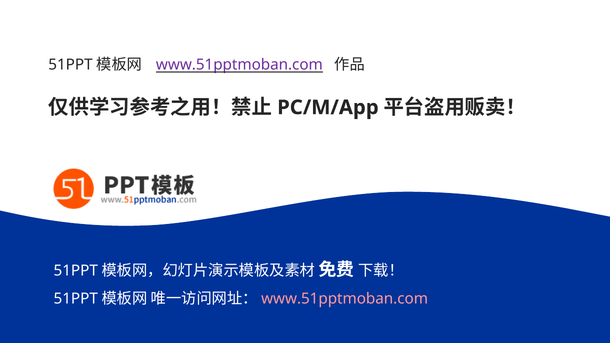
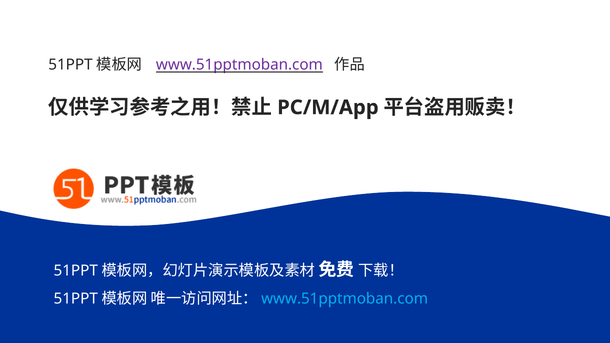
www.51pptmoban.com colour: pink -> light blue (345, 299)
